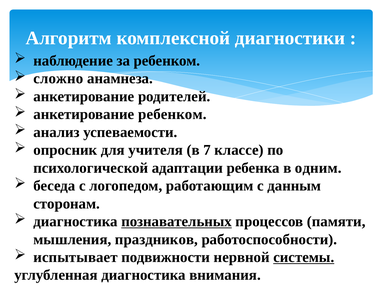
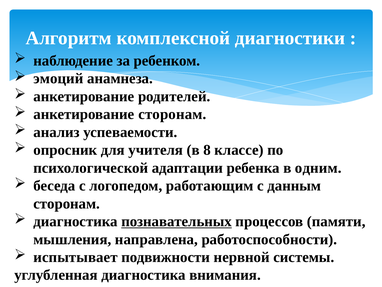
сложно: сложно -> эмоций (58, 78)
анкетирование ребенком: ребенком -> сторонам (172, 114)
7: 7 -> 8 (207, 150)
праздников: праздников -> направлена (156, 239)
системы underline: present -> none (304, 257)
